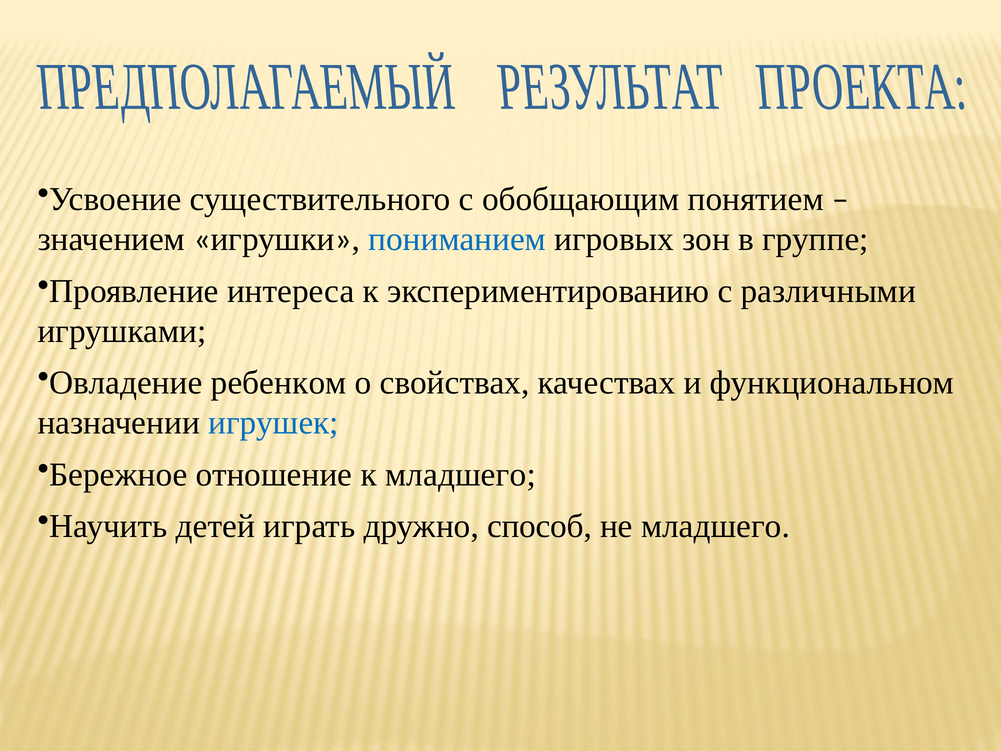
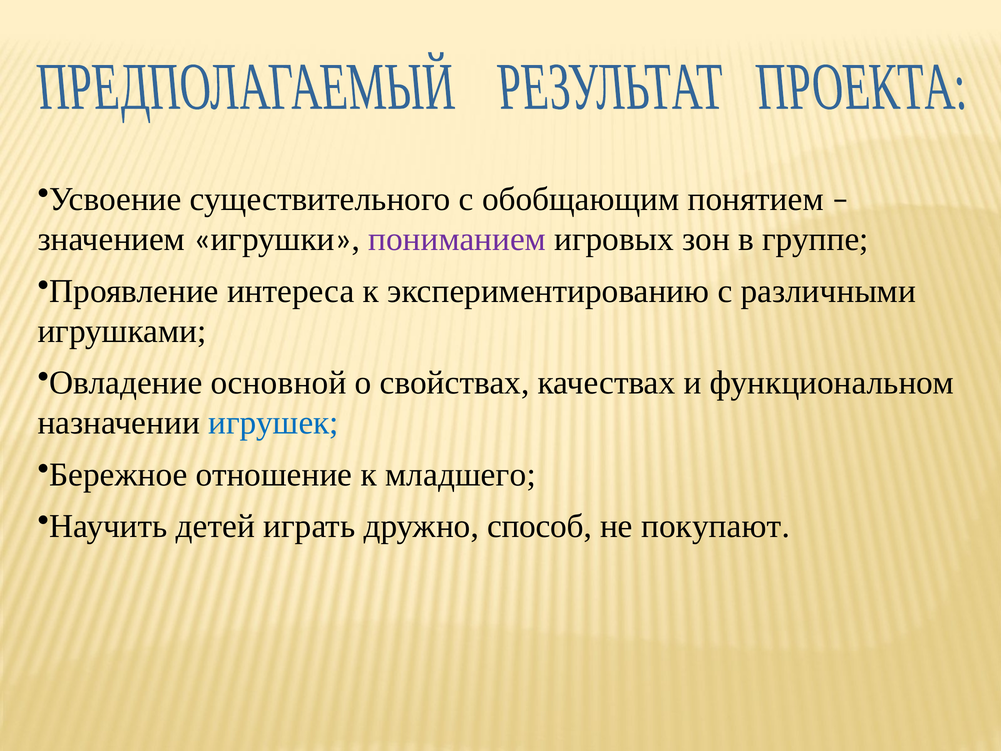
пониманием colour: blue -> purple (457, 239)
ребенком: ребенком -> основной (279, 383)
не младшего: младшего -> покупают (715, 526)
